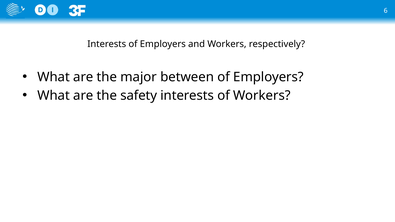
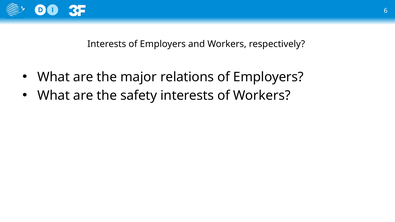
between: between -> relations (187, 77)
